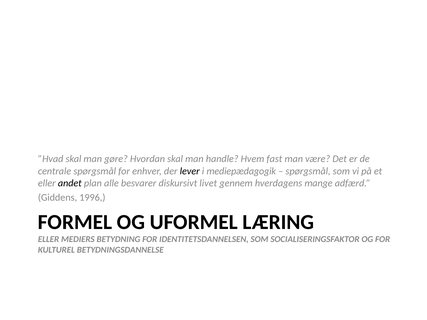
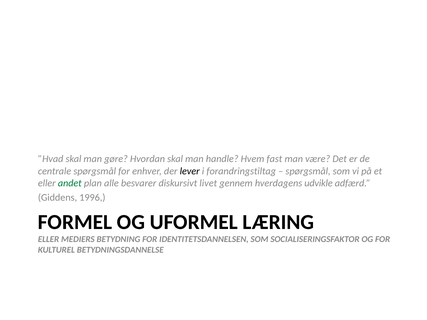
mediepædagogik: mediepædagogik -> forandringstiltag (241, 171)
andet colour: black -> green (70, 183)
mange: mange -> udvikle (319, 183)
